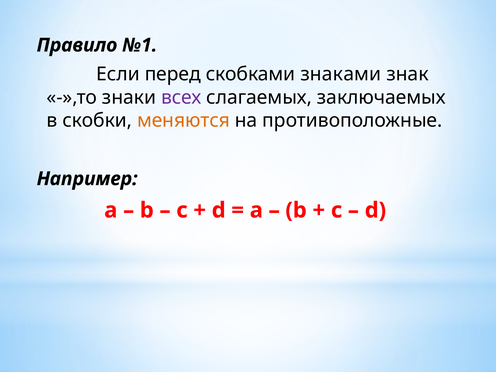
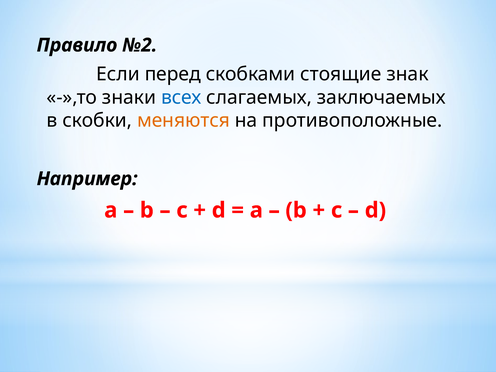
№1: №1 -> №2 (140, 45)
знаками: знаками -> стоящие (341, 74)
всех colour: purple -> blue (181, 97)
